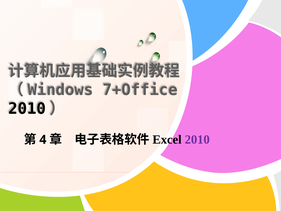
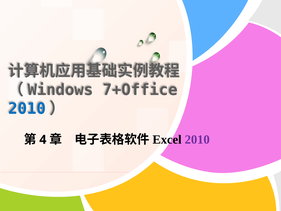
2010 colour: black -> blue (27, 109)
